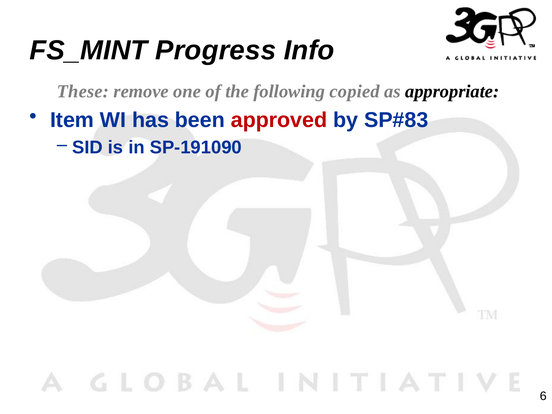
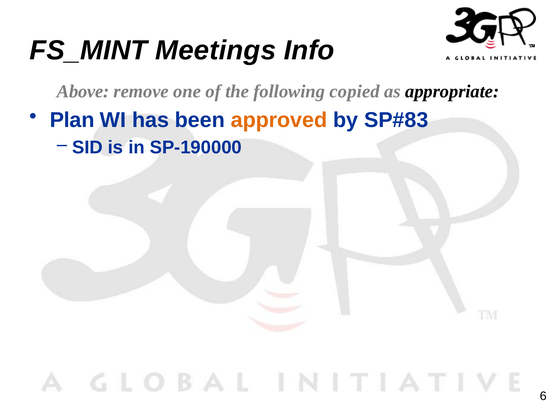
Progress: Progress -> Meetings (216, 51)
These: These -> Above (83, 92)
Item: Item -> Plan (72, 120)
approved colour: red -> orange (279, 120)
SP-191090: SP-191090 -> SP-190000 (196, 147)
